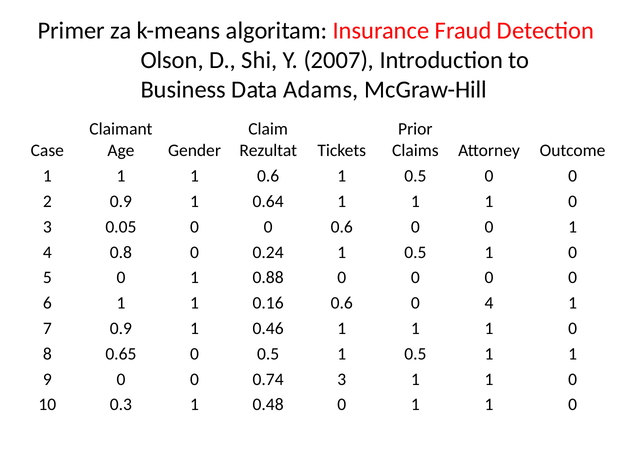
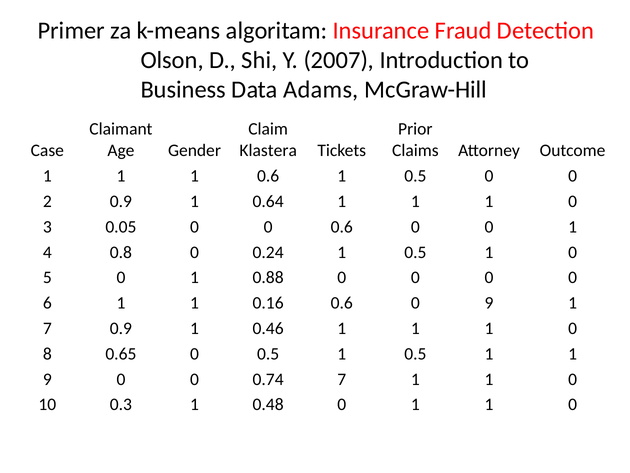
Rezultat: Rezultat -> Klastera (268, 150)
0 4: 4 -> 9 (489, 303)
0.74 3: 3 -> 7 (342, 379)
